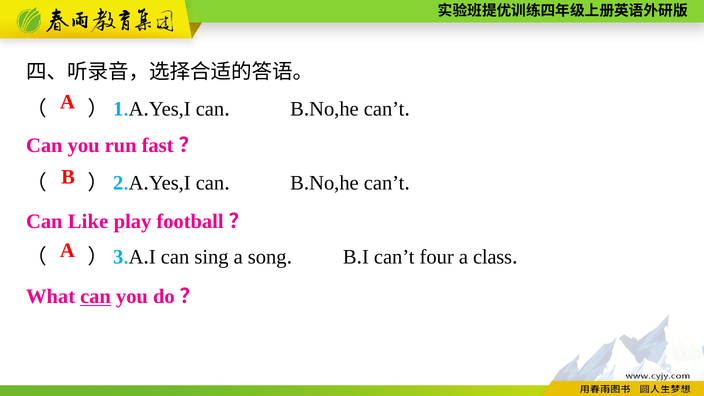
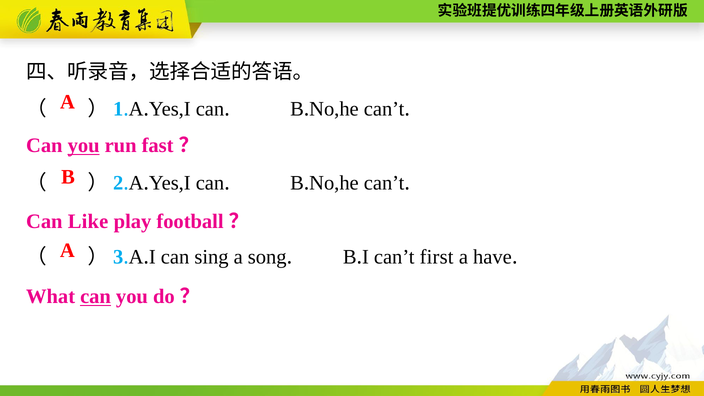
you underline: none -> present (84, 146)
four: four -> first (437, 257)
class: class -> have (492, 257)
